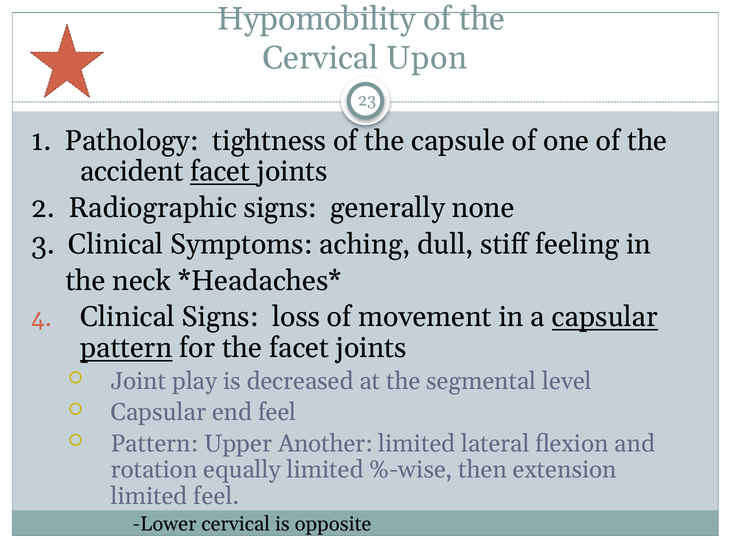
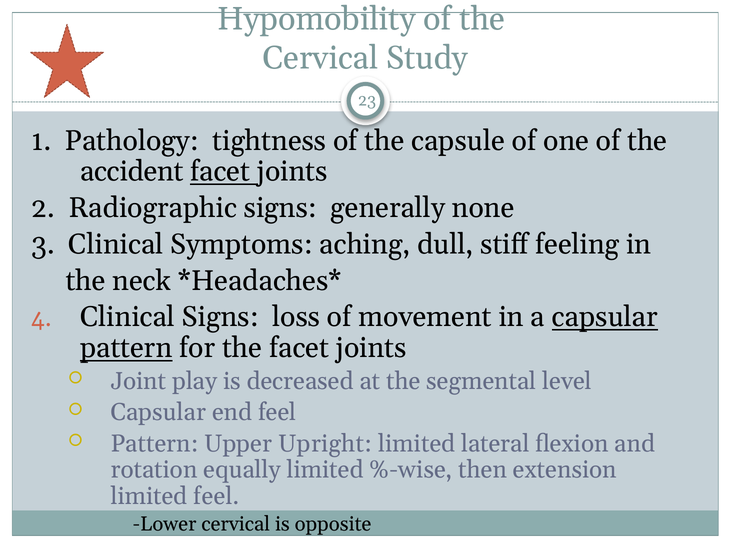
Upon: Upon -> Study (427, 58)
Another: Another -> Upright (325, 444)
